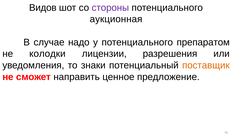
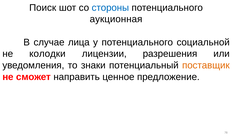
Видов: Видов -> Поиск (43, 8)
стороны colour: purple -> blue (110, 8)
надо: надо -> лица (79, 42)
препаратом: препаратом -> социальной (203, 42)
